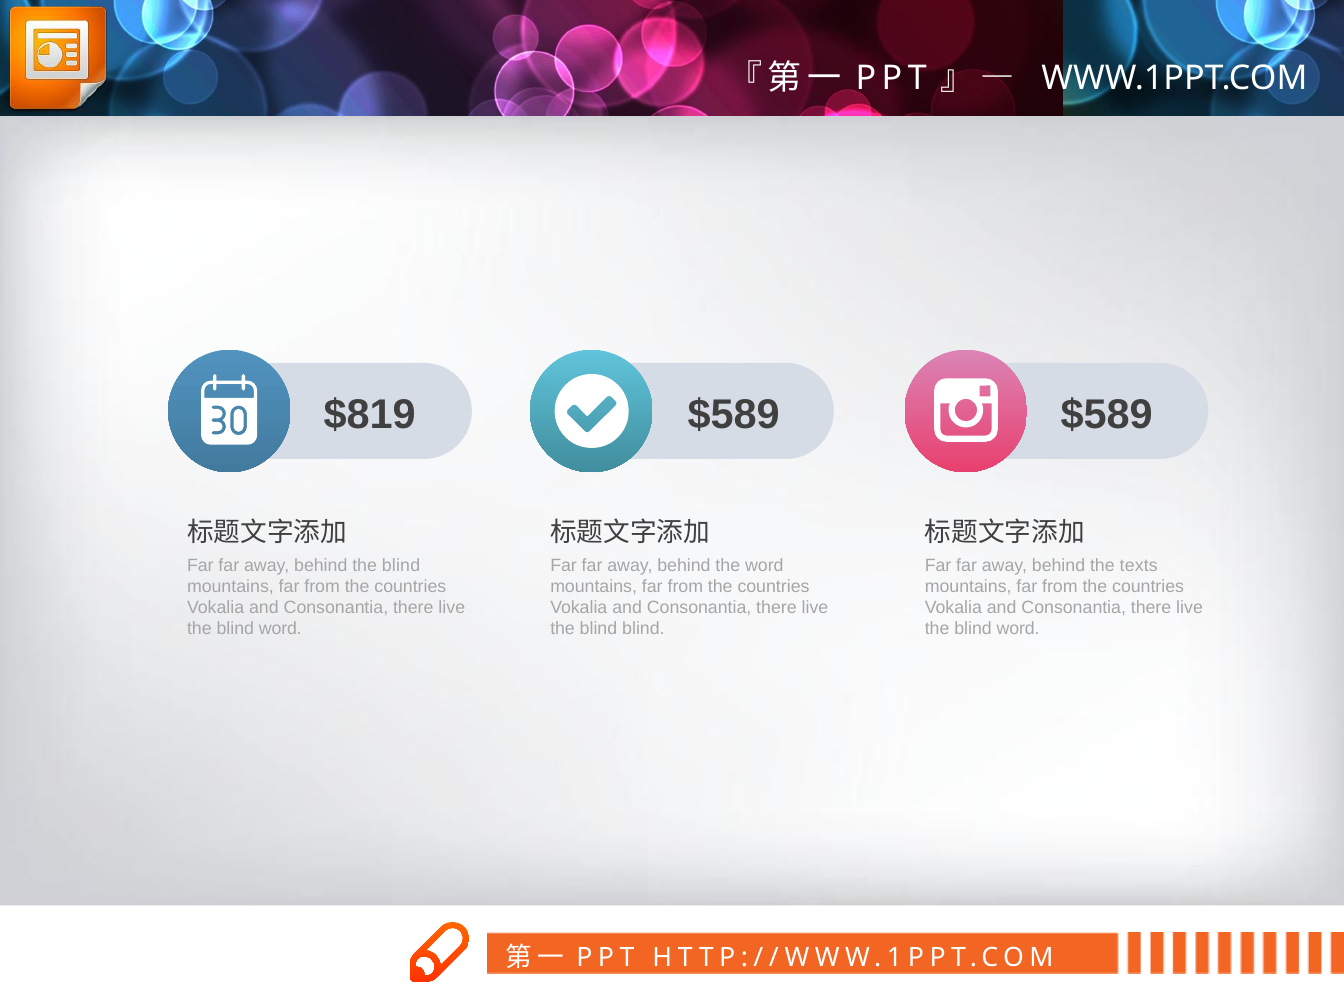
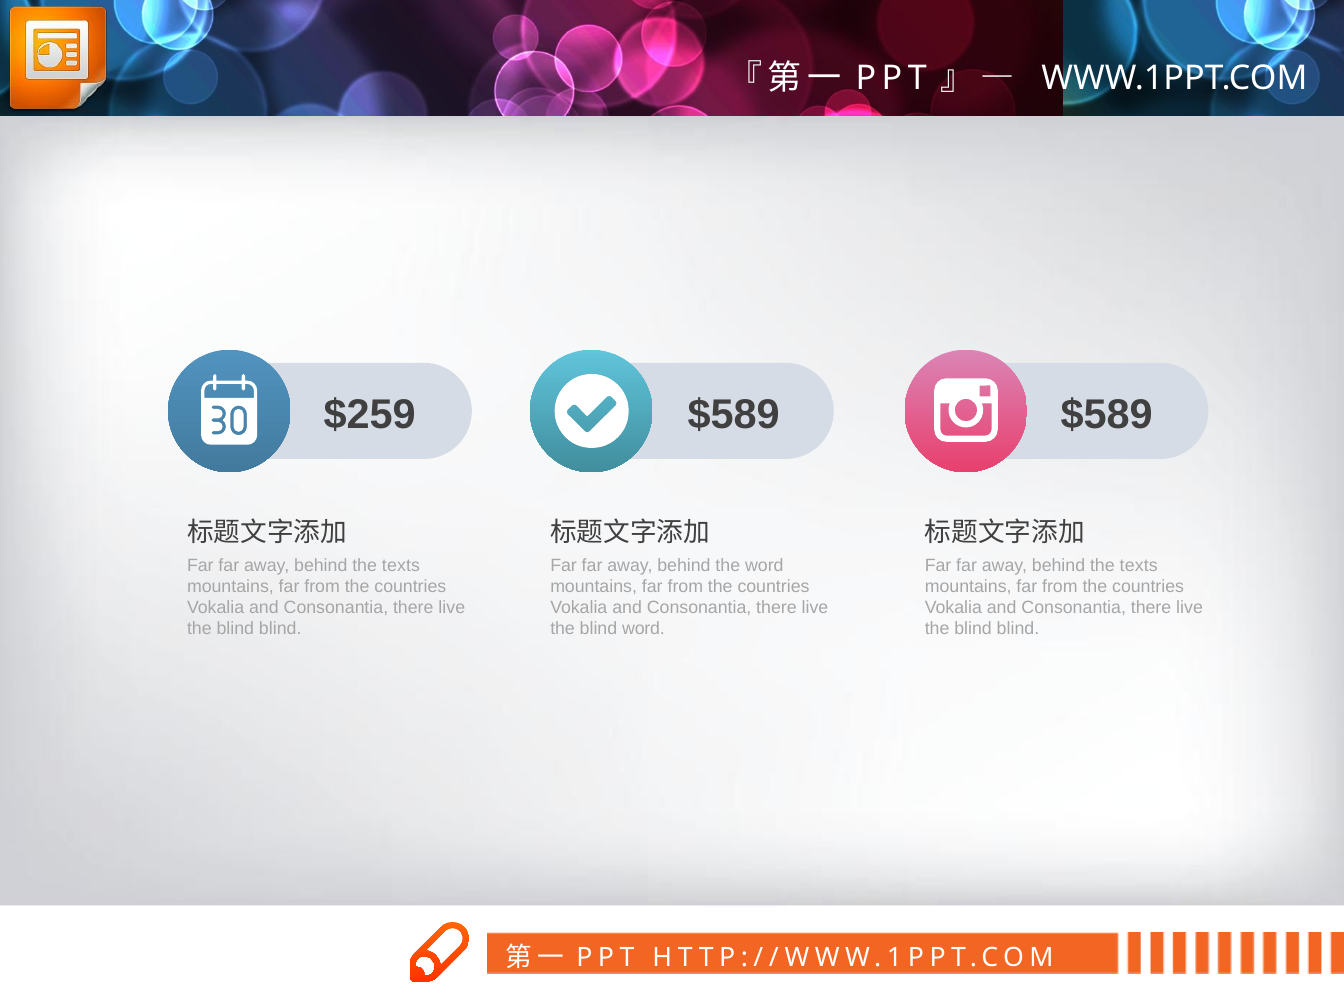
$819: $819 -> $259 (370, 415)
blind: blind -> texts (401, 566)
word: word -> blind (280, 628)
blind blind: blind -> word (644, 628)
word: word -> blind (1018, 628)
